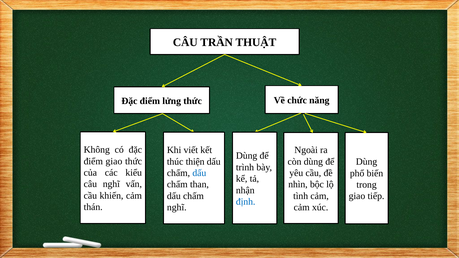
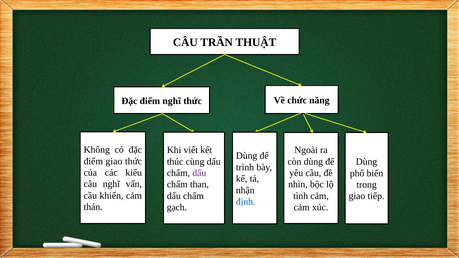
điểm lửng: lửng -> nghĩ (172, 101)
thiện: thiện -> cùng (195, 162)
dấu colour: blue -> purple (199, 173)
nghĩ: nghĩ -> gạch (177, 208)
